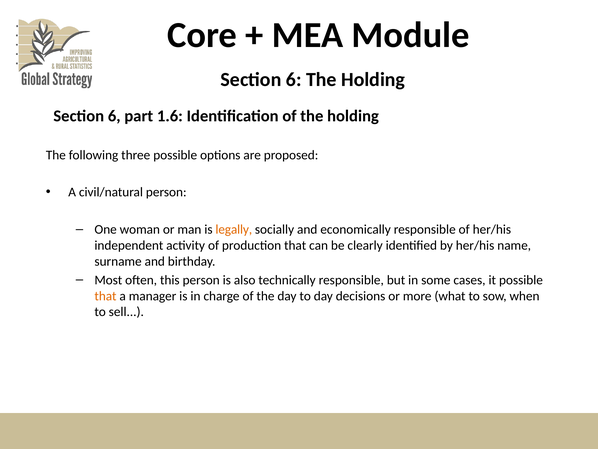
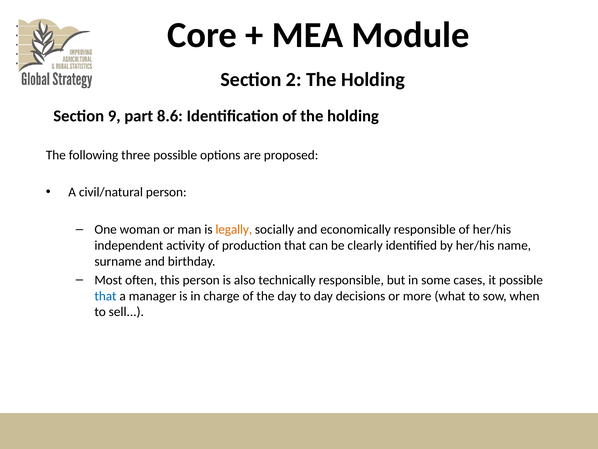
6: 6 -> 2 (294, 79)
6: 6 -> 9 (114, 116)
1.6: 1.6 -> 8.6 (170, 116)
that colour: orange -> blue (105, 296)
